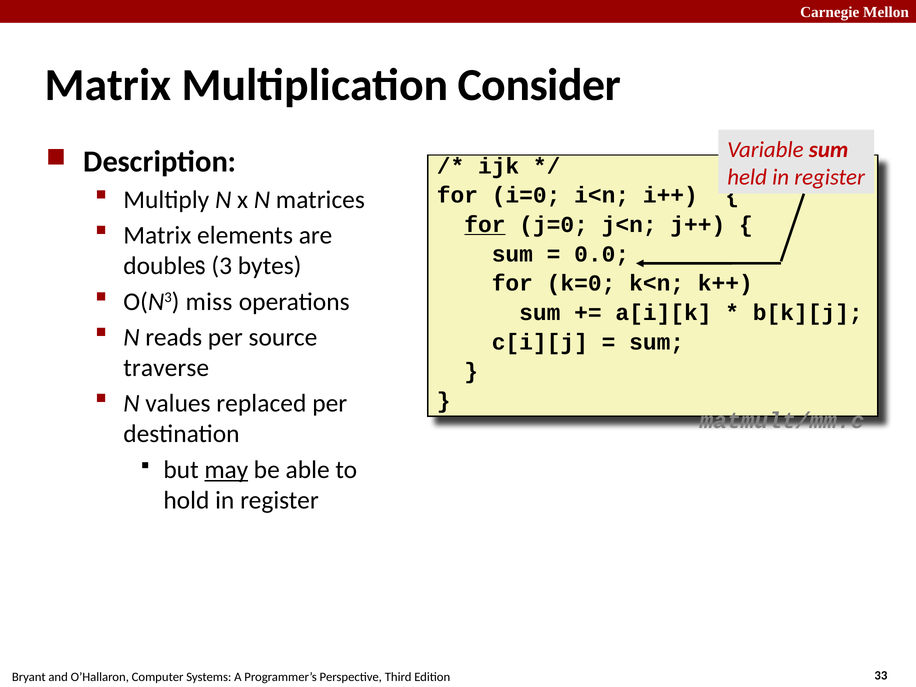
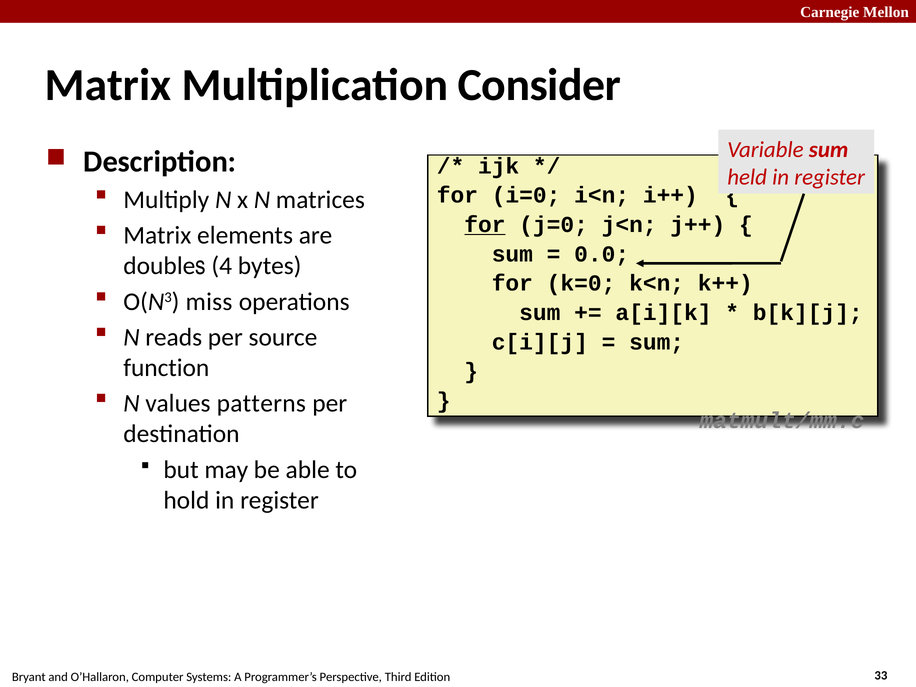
3: 3 -> 4 (222, 266)
traverse: traverse -> function (166, 368)
replaced: replaced -> patterns (261, 403)
may underline: present -> none (226, 470)
